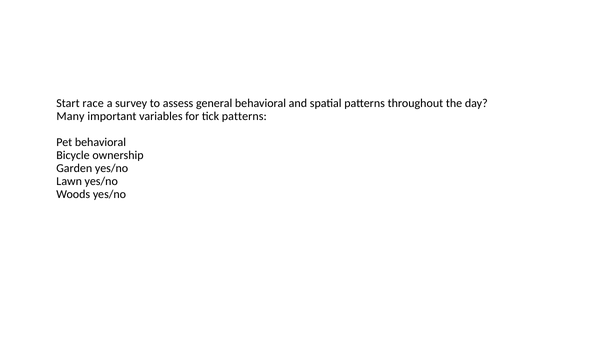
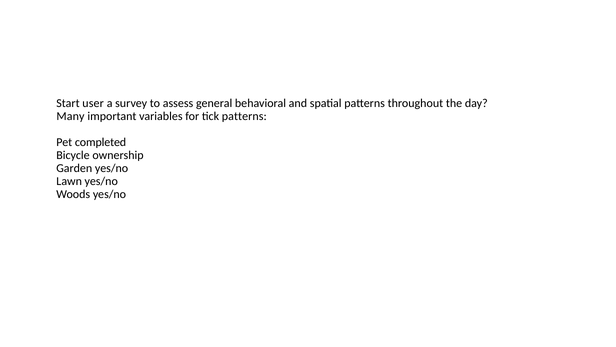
race: race -> user (93, 103)
Pet behavioral: behavioral -> completed (101, 142)
